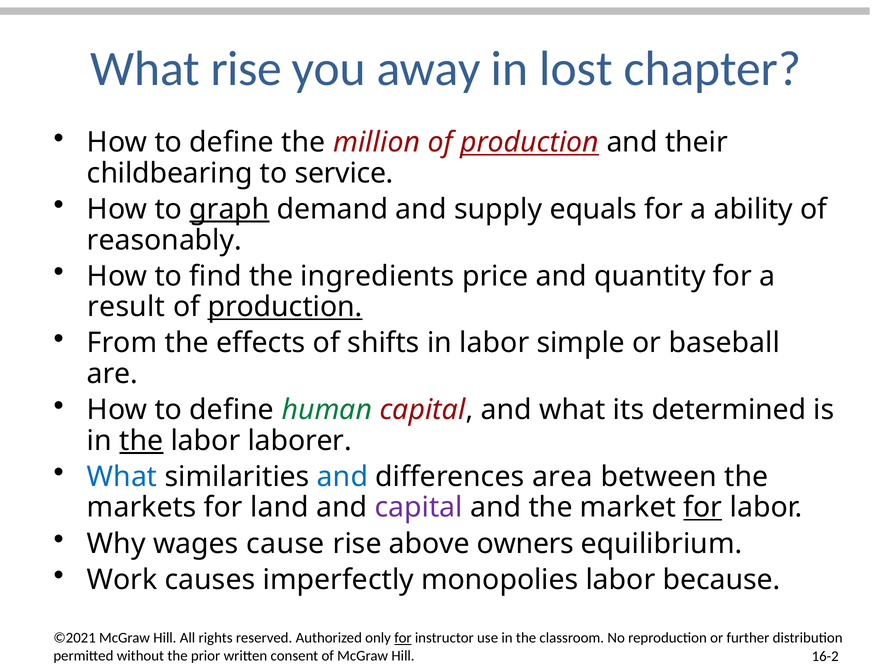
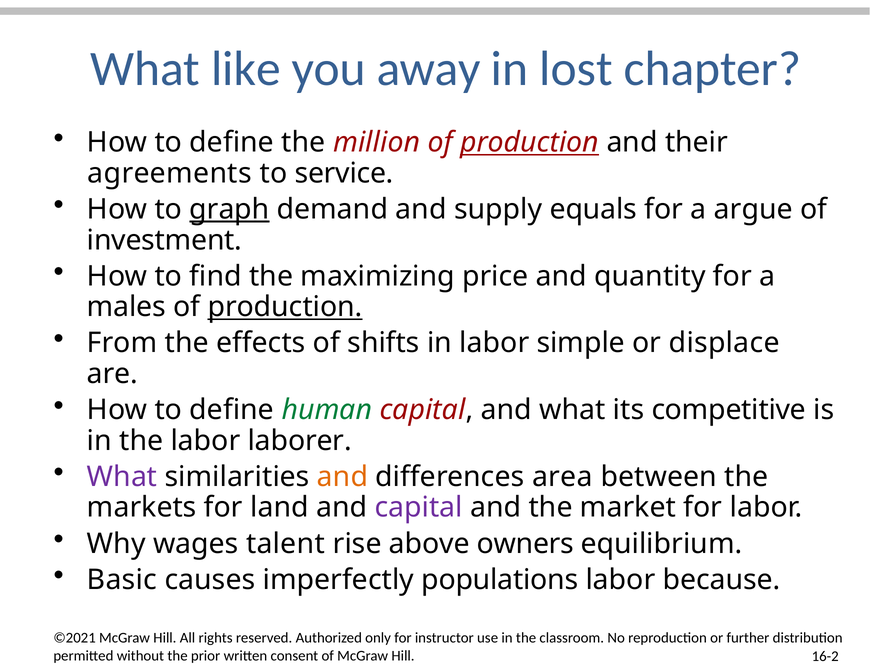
What rise: rise -> like (246, 69)
childbearing: childbearing -> agreements (170, 173)
ability: ability -> argue (753, 209)
reasonably: reasonably -> investment (165, 240)
ingredients: ingredients -> maximizing (378, 276)
result: result -> males (126, 307)
baseball: baseball -> displace (724, 343)
determined: determined -> competitive (729, 410)
the underline: present -> none (141, 441)
What colour: blue -> purple (122, 477)
and colour: blue -> orange (342, 477)
for underline: present -> none (703, 508)
cause: cause -> talent (285, 544)
Work: Work -> Basic (122, 580)
monopolies: monopolies -> populations (500, 580)
for underline: present -> none (403, 638)
